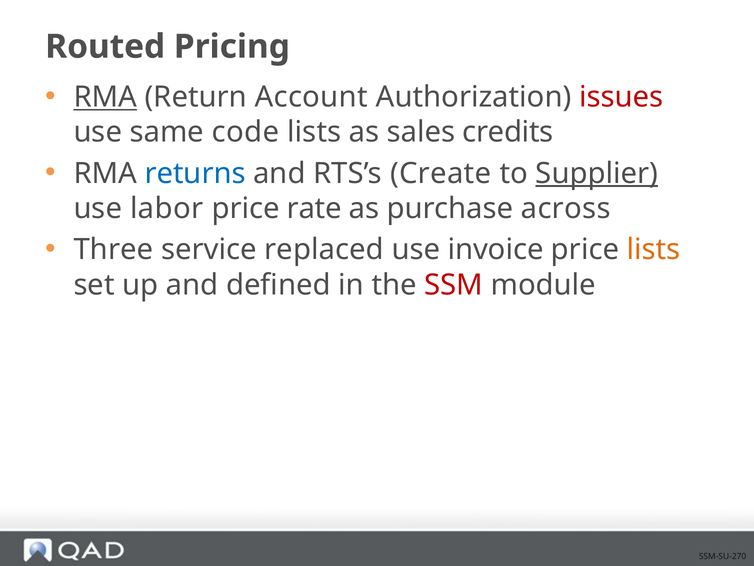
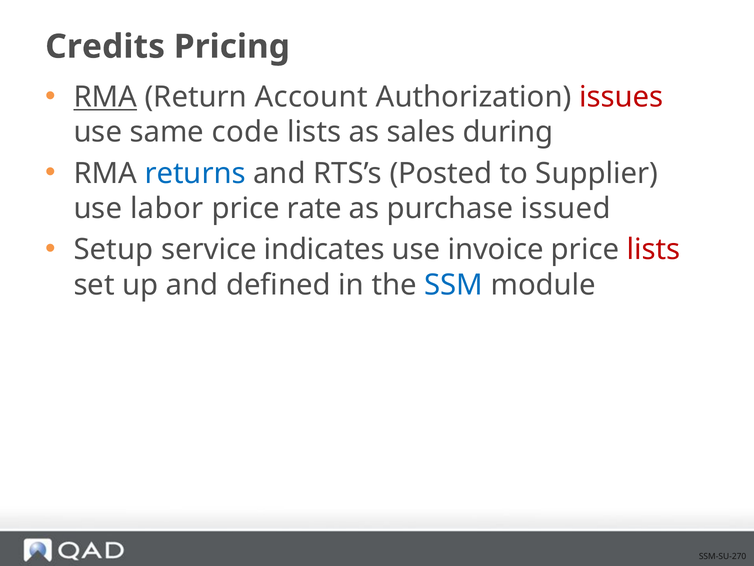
Routed: Routed -> Credits (105, 47)
credits: credits -> during (508, 132)
Create: Create -> Posted (441, 173)
Supplier underline: present -> none (597, 173)
across: across -> issued (566, 208)
Three: Three -> Setup (113, 250)
replaced: replaced -> indicates (324, 250)
lists colour: orange -> red (654, 250)
SSM colour: red -> blue (454, 285)
